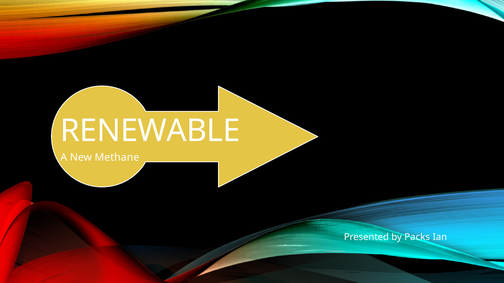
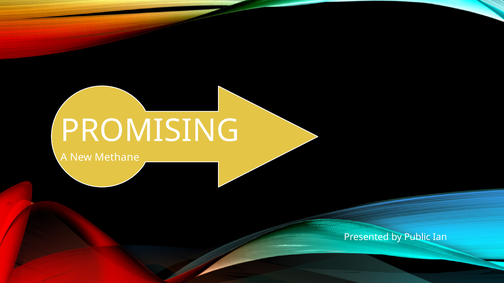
RENEWABLE: RENEWABLE -> PROMISING (150, 131)
Packs: Packs -> Public (417, 237)
